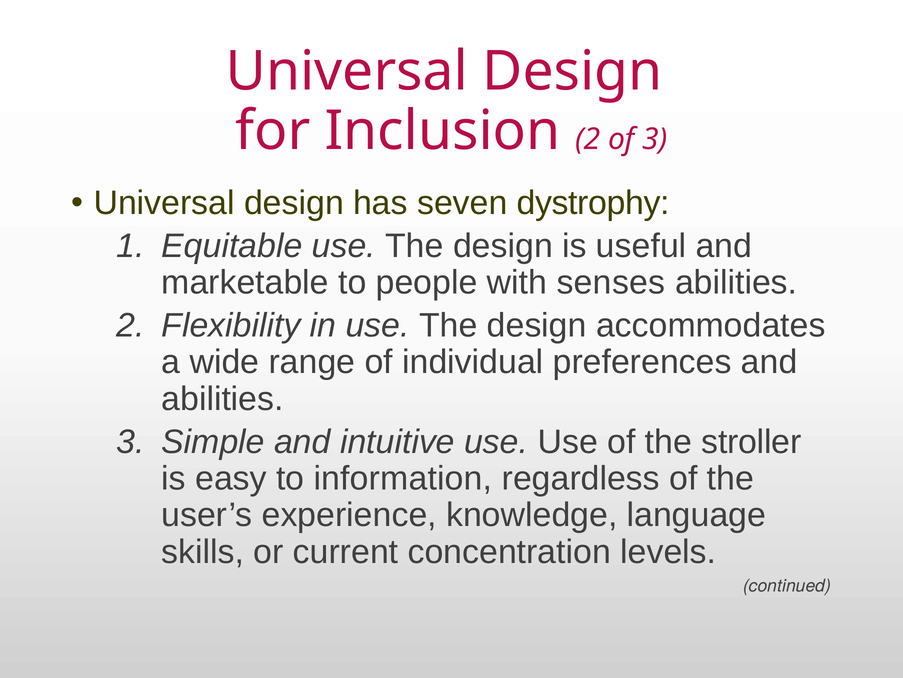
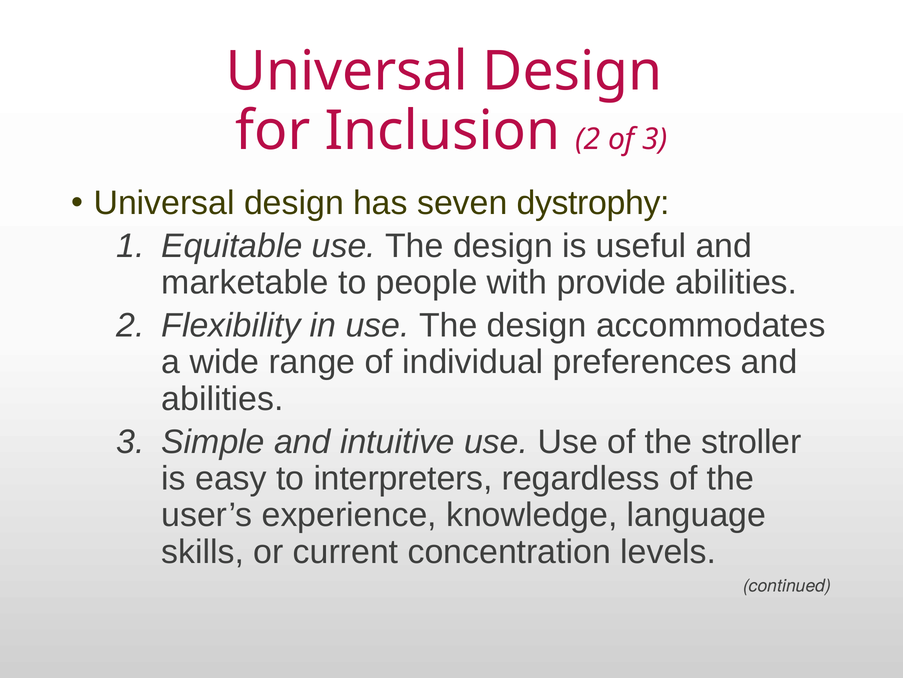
senses: senses -> provide (611, 282)
information: information -> interpreters (403, 478)
